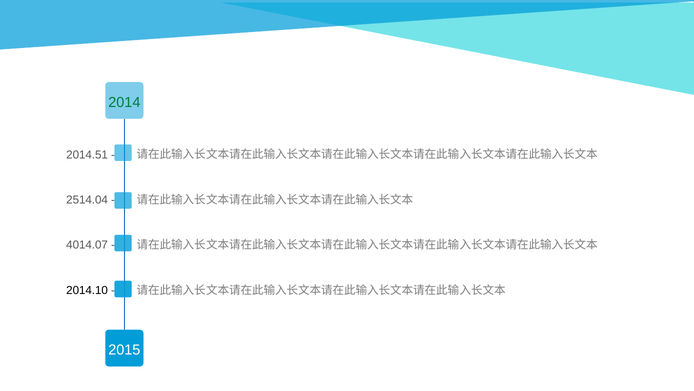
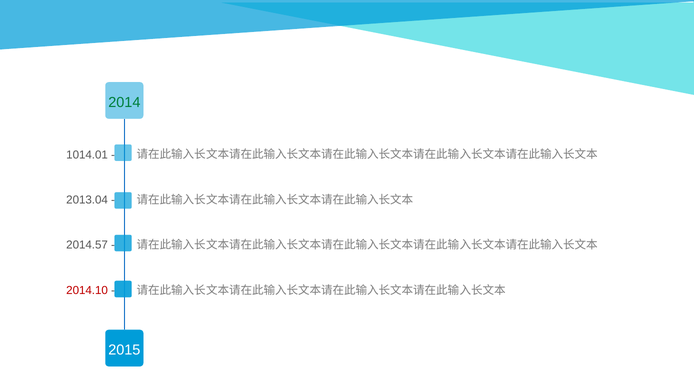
2014.51: 2014.51 -> 1014.01 (87, 154)
2514.04: 2514.04 -> 2013.04 (87, 200)
4014.07: 4014.07 -> 2014.57 (87, 245)
2014.10 colour: black -> red (87, 290)
